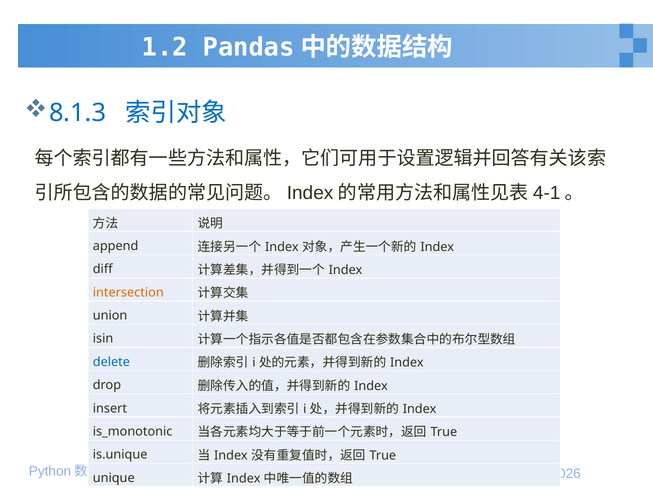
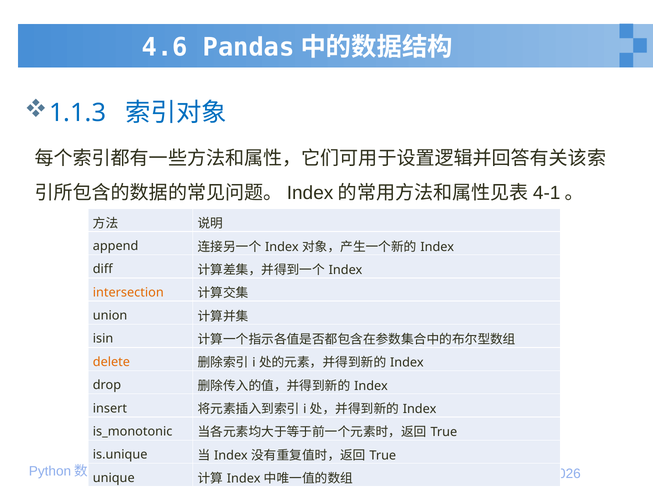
1.2: 1.2 -> 4.6 (165, 47)
8.1.3: 8.1.3 -> 1.1.3 (78, 113)
delete colour: blue -> orange (111, 362)
